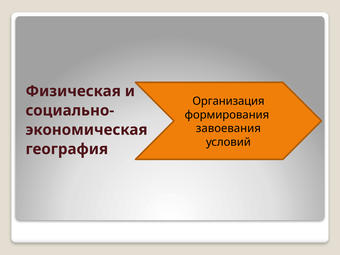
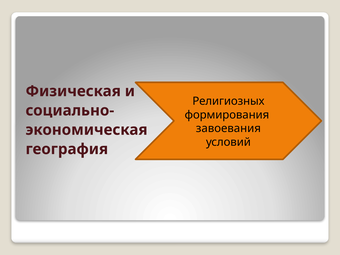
Организация: Организация -> Религиозных (228, 101)
